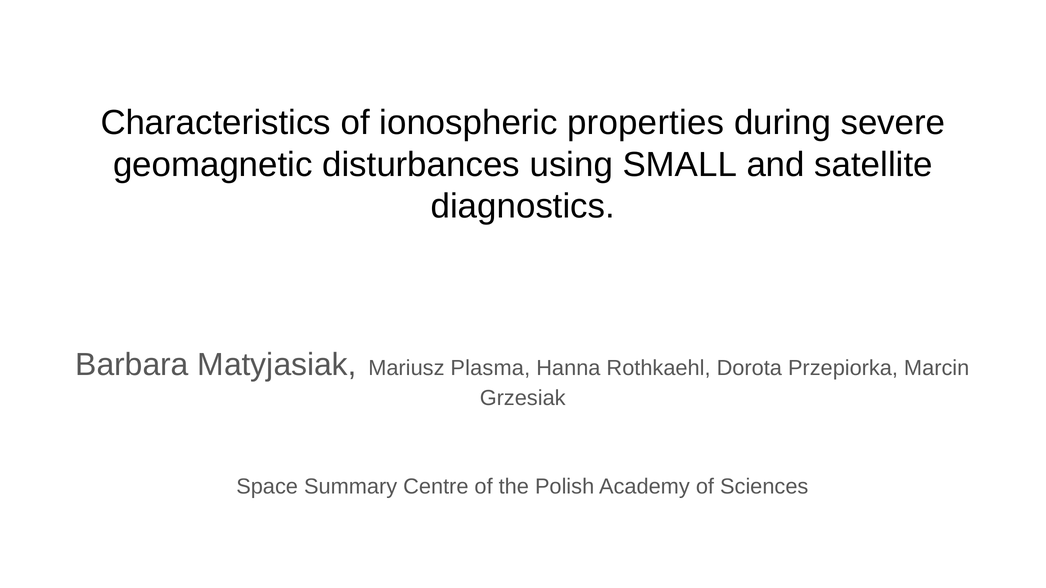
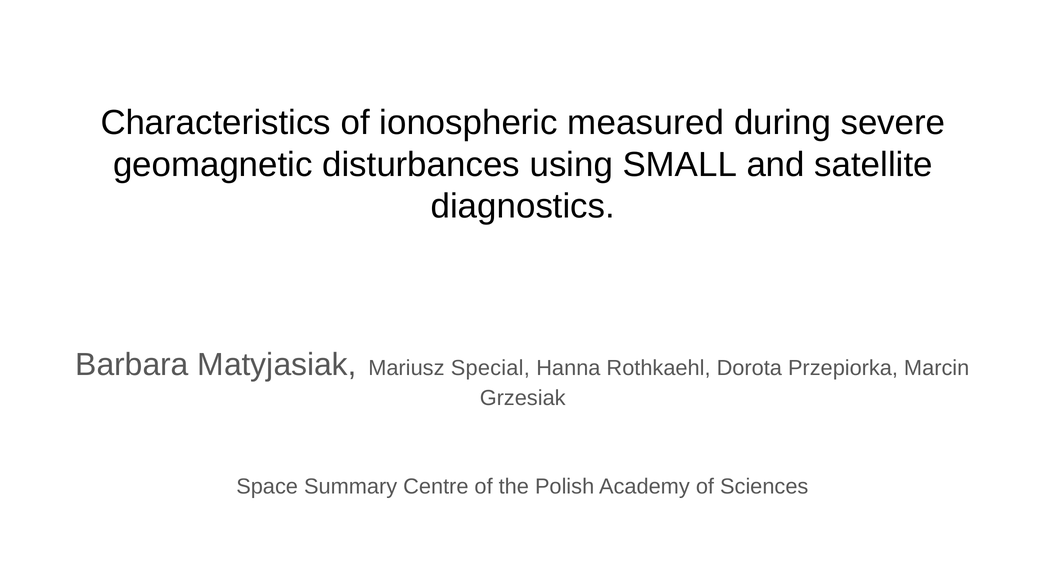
properties: properties -> measured (646, 123)
Plasma: Plasma -> Special (490, 368)
